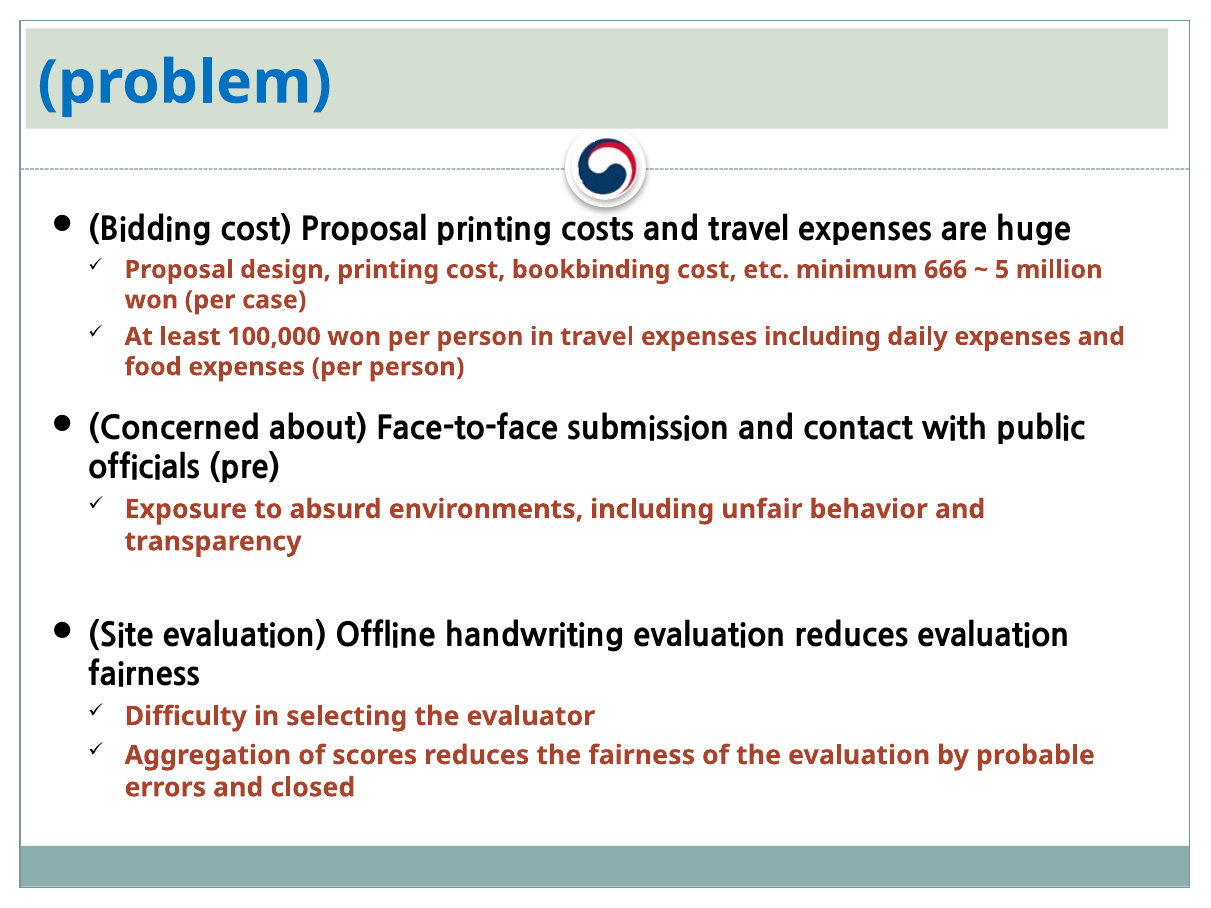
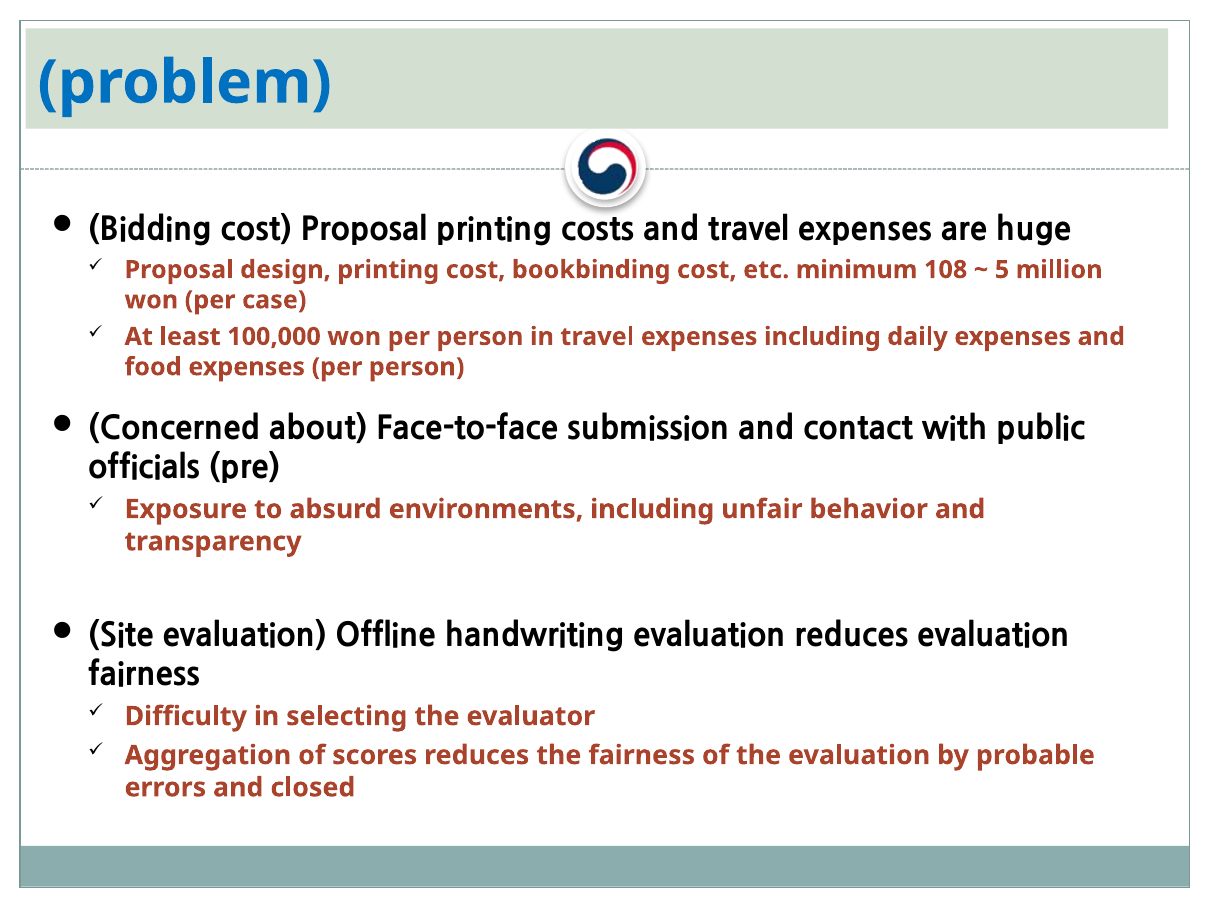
666: 666 -> 108 (946, 270)
